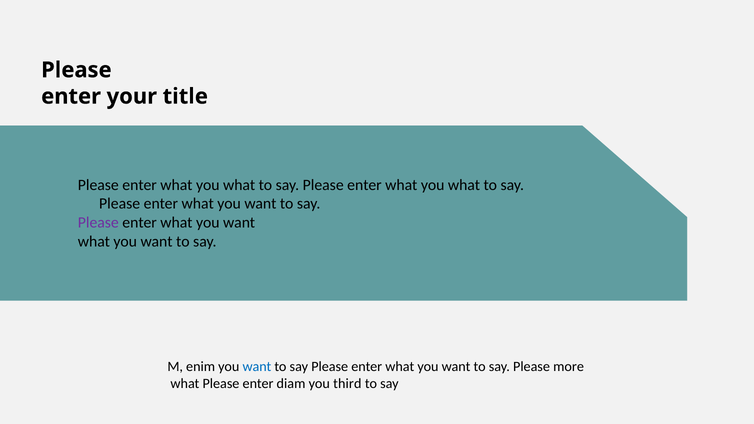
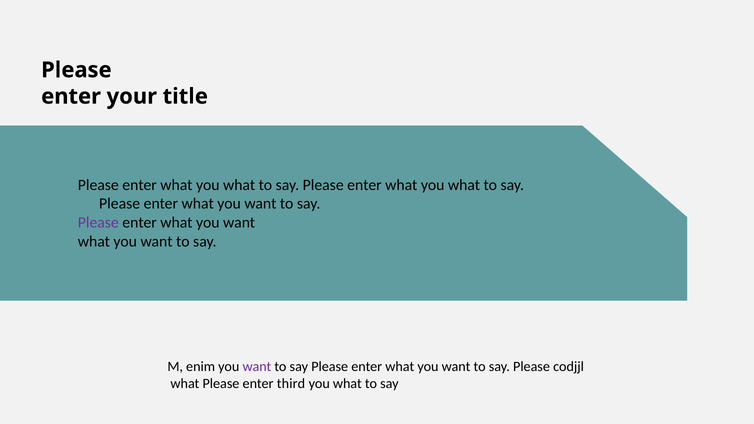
want colour: blue -> purple (257, 367)
more: more -> codjjl (569, 367)
diam: diam -> third (291, 383)
third: third -> what (347, 383)
